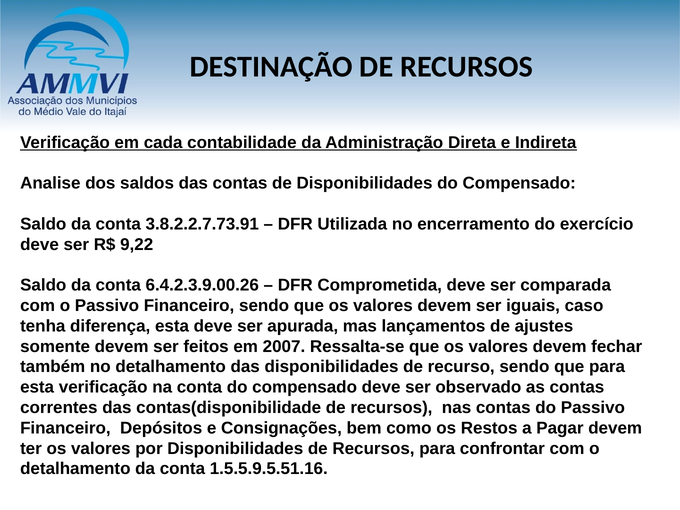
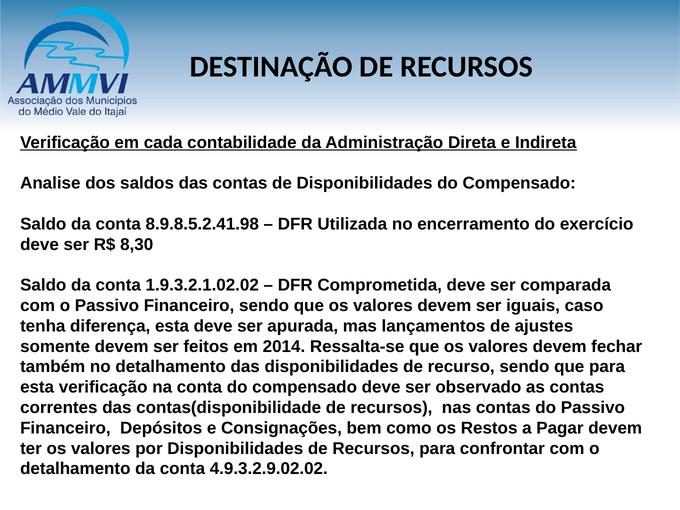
3.8.2.2.7.73.91: 3.8.2.2.7.73.91 -> 8.9.8.5.2.41.98 (202, 224)
9,22: 9,22 -> 8,30 (137, 244)
6.4.2.3.9.00.26: 6.4.2.3.9.00.26 -> 1.9.3.2.1.02.02 (202, 285)
2007: 2007 -> 2014 (284, 346)
1.5.5.9.5.51.16: 1.5.5.9.5.51.16 -> 4.9.3.2.9.02.02 (269, 469)
